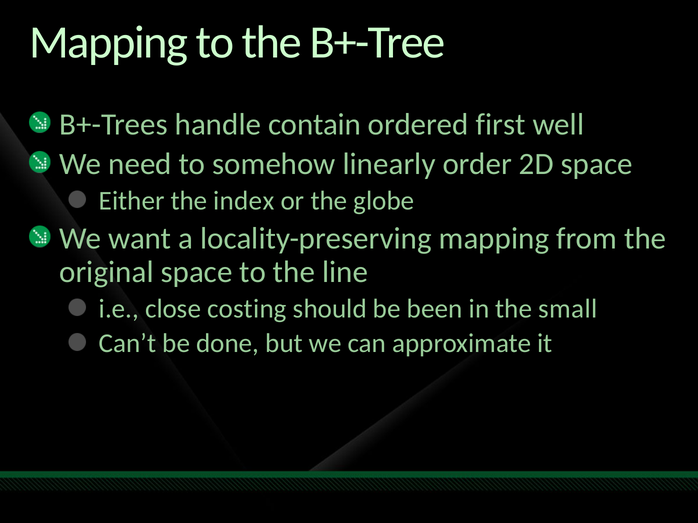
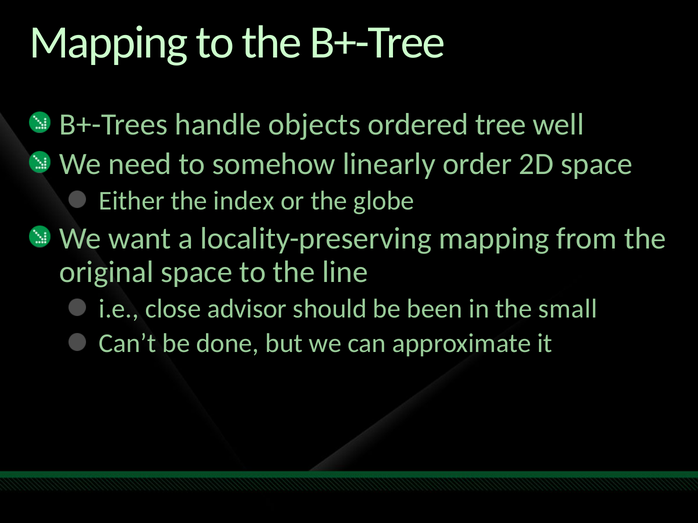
contain: contain -> objects (314, 124)
first: first -> tree (501, 124)
costing: costing -> advisor (247, 309)
